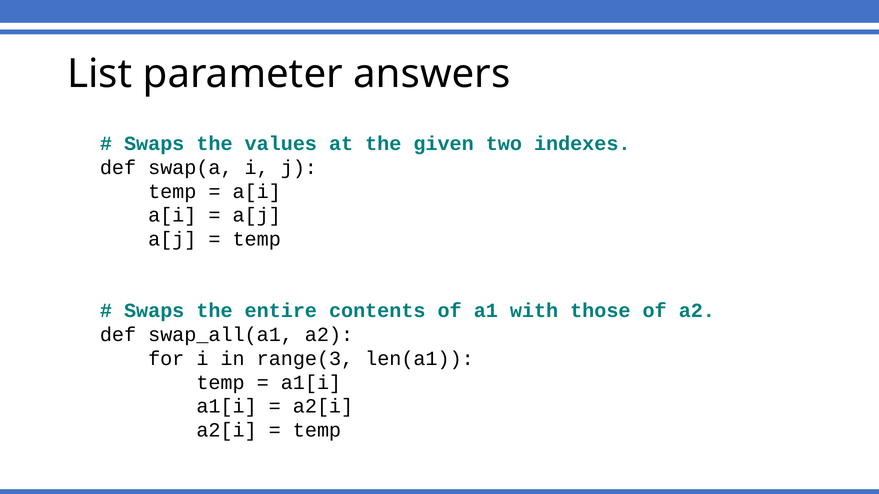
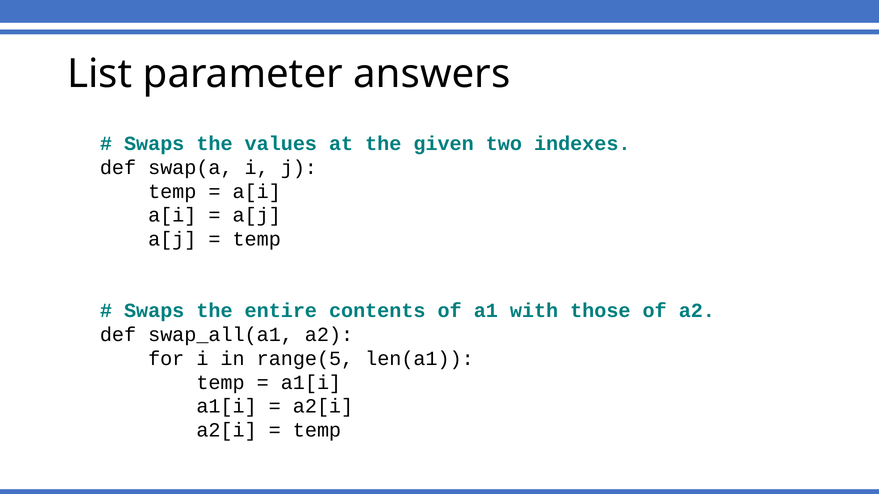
range(3: range(3 -> range(5 (305, 359)
